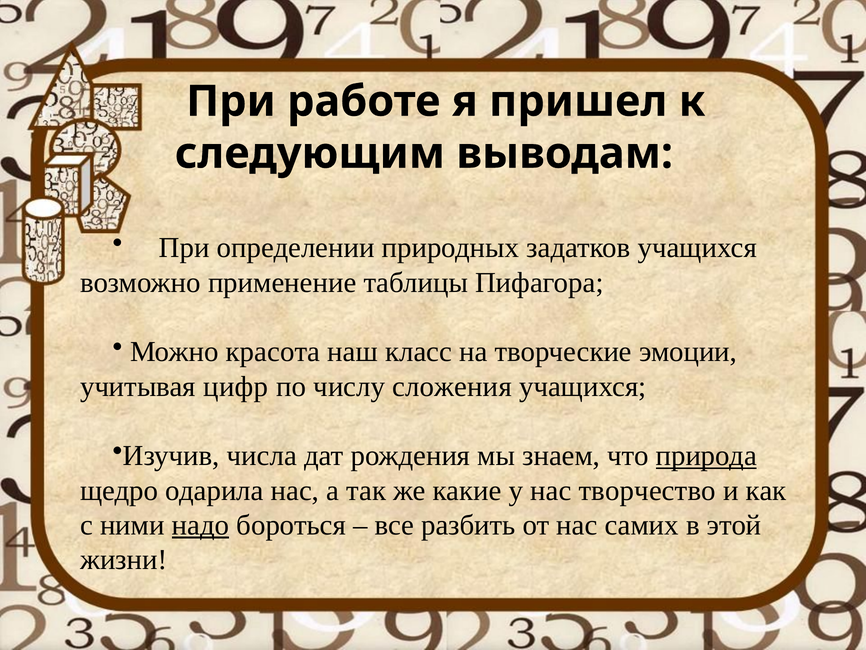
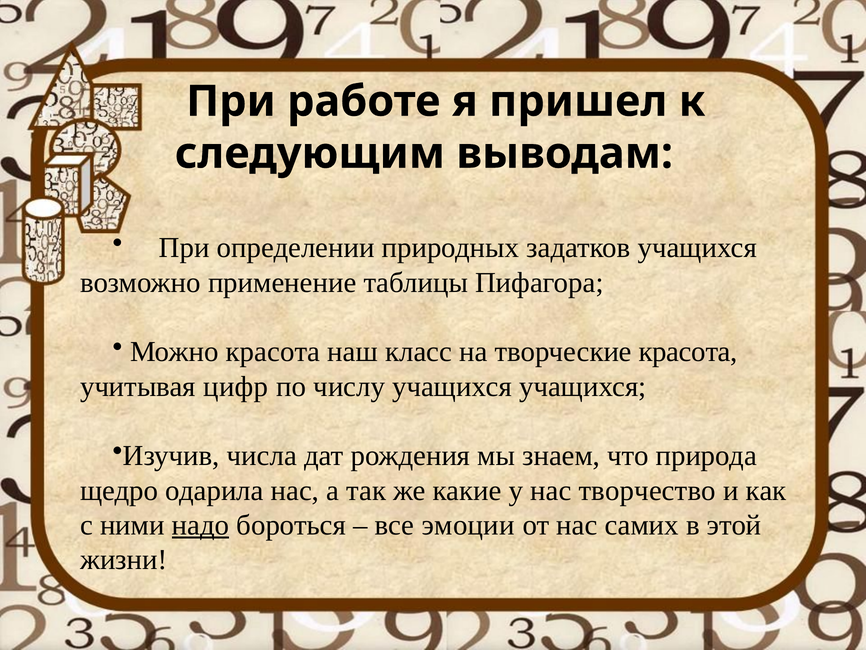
творческие эмоции: эмоции -> красота (688, 352)
числу сложения: сложения -> учащихся (452, 386)
природа underline: present -> none (706, 455)
разбить: разбить -> эмоции (468, 525)
